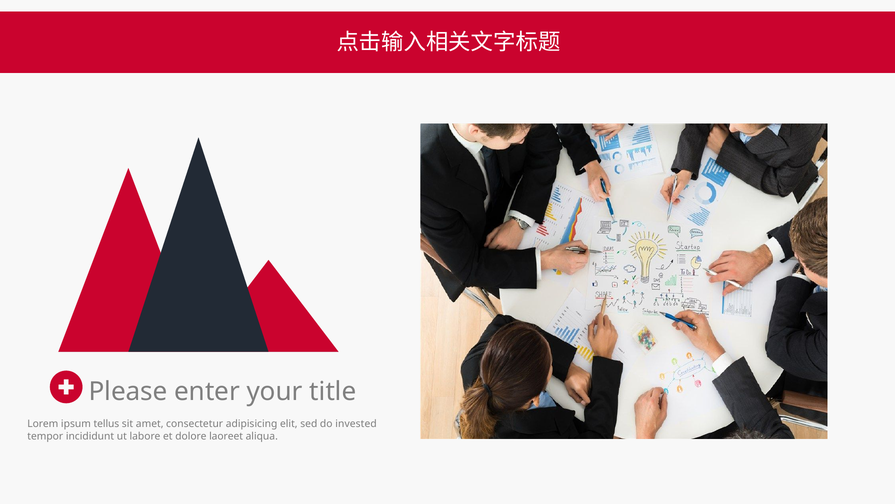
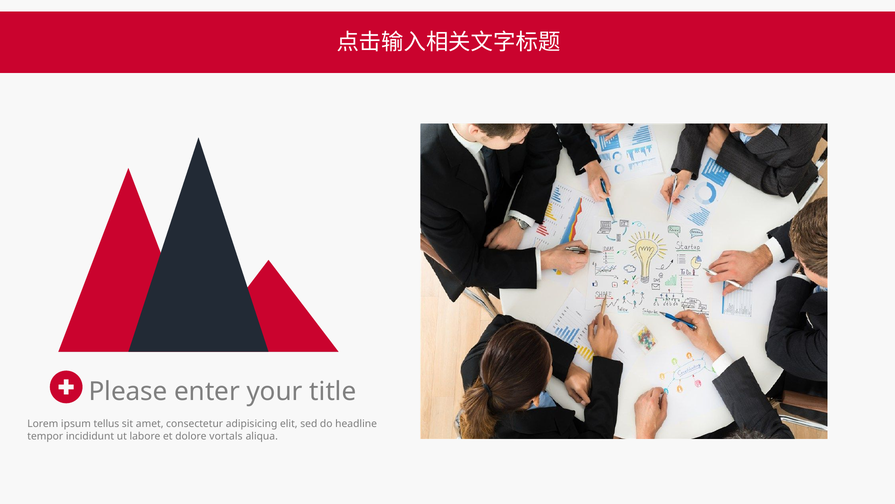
invested: invested -> headline (356, 424)
laoreet: laoreet -> vortals (226, 436)
